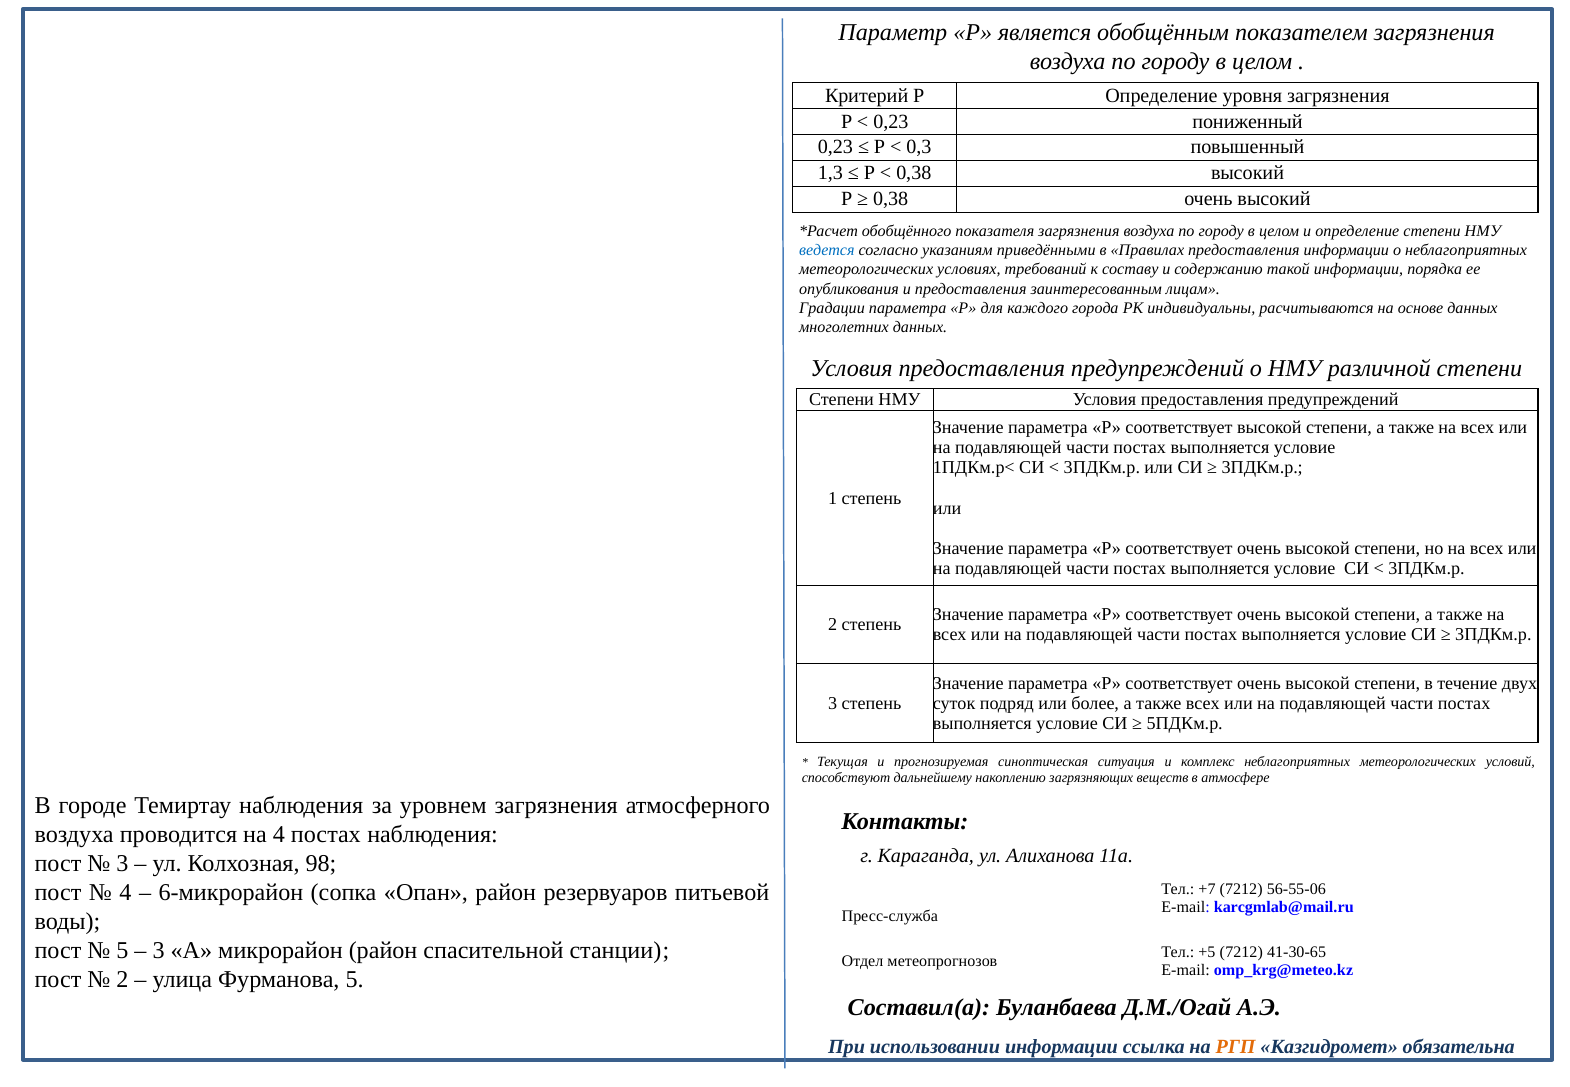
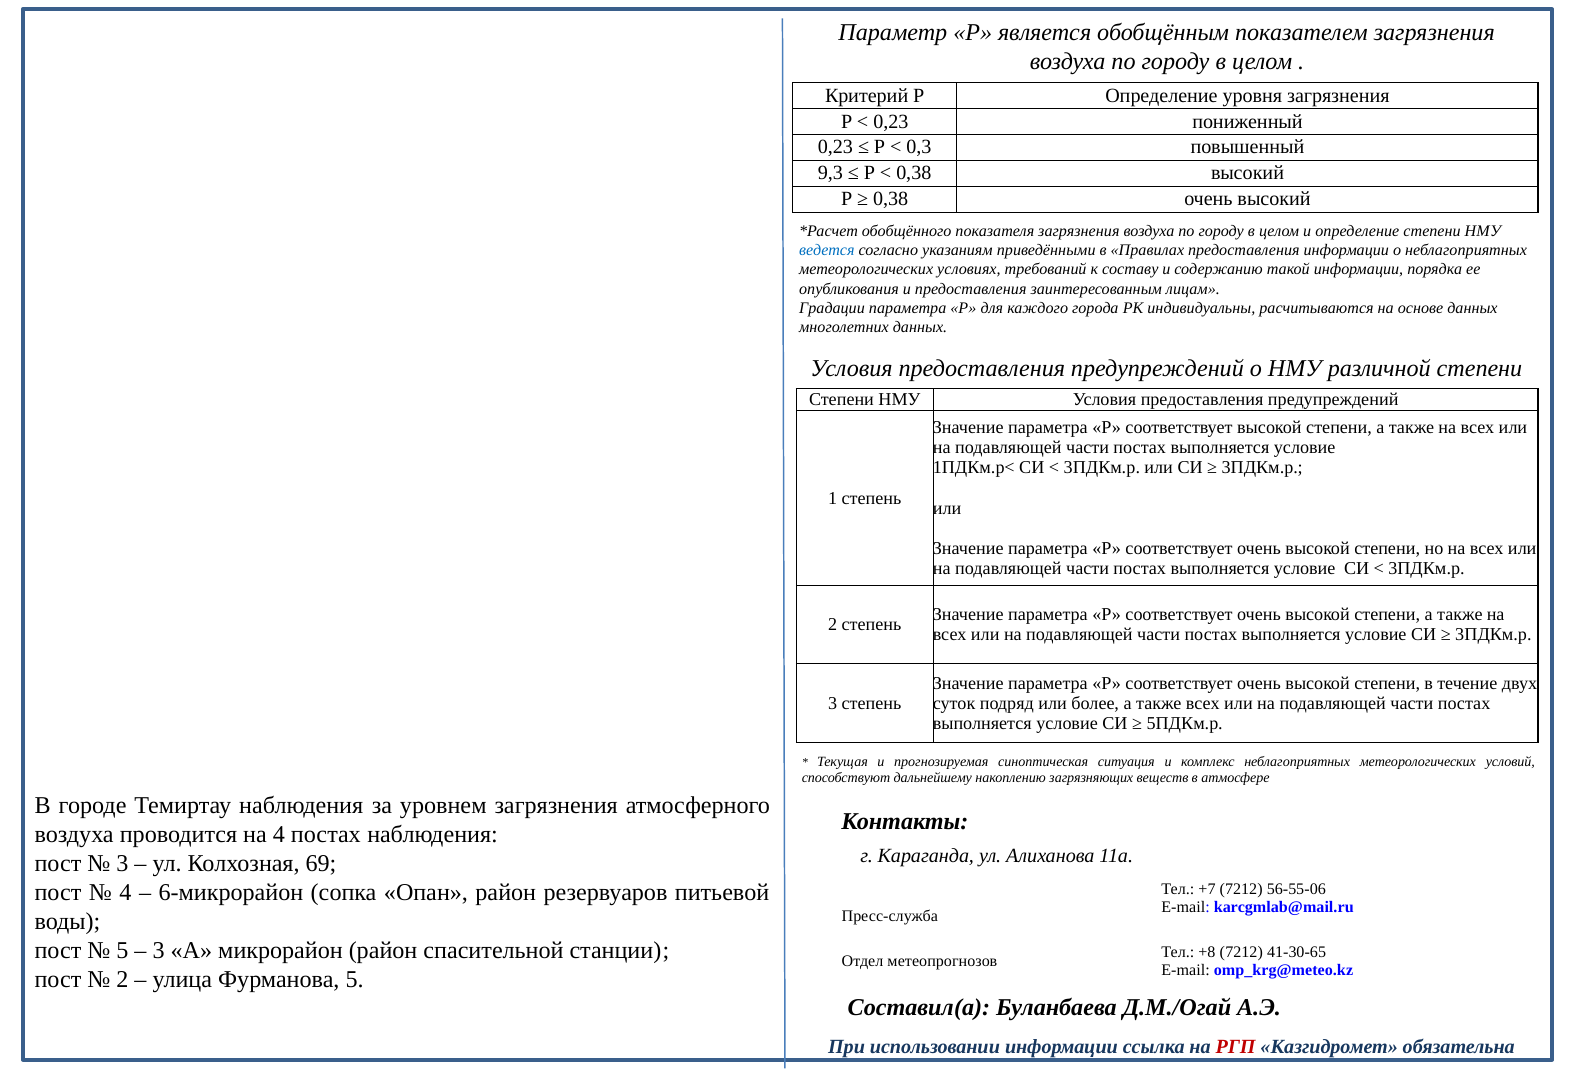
1,3: 1,3 -> 9,3 (830, 173)
98: 98 -> 69 (321, 863)
+5: +5 -> +8 (1207, 952)
РГП colour: orange -> red (1236, 1046)
